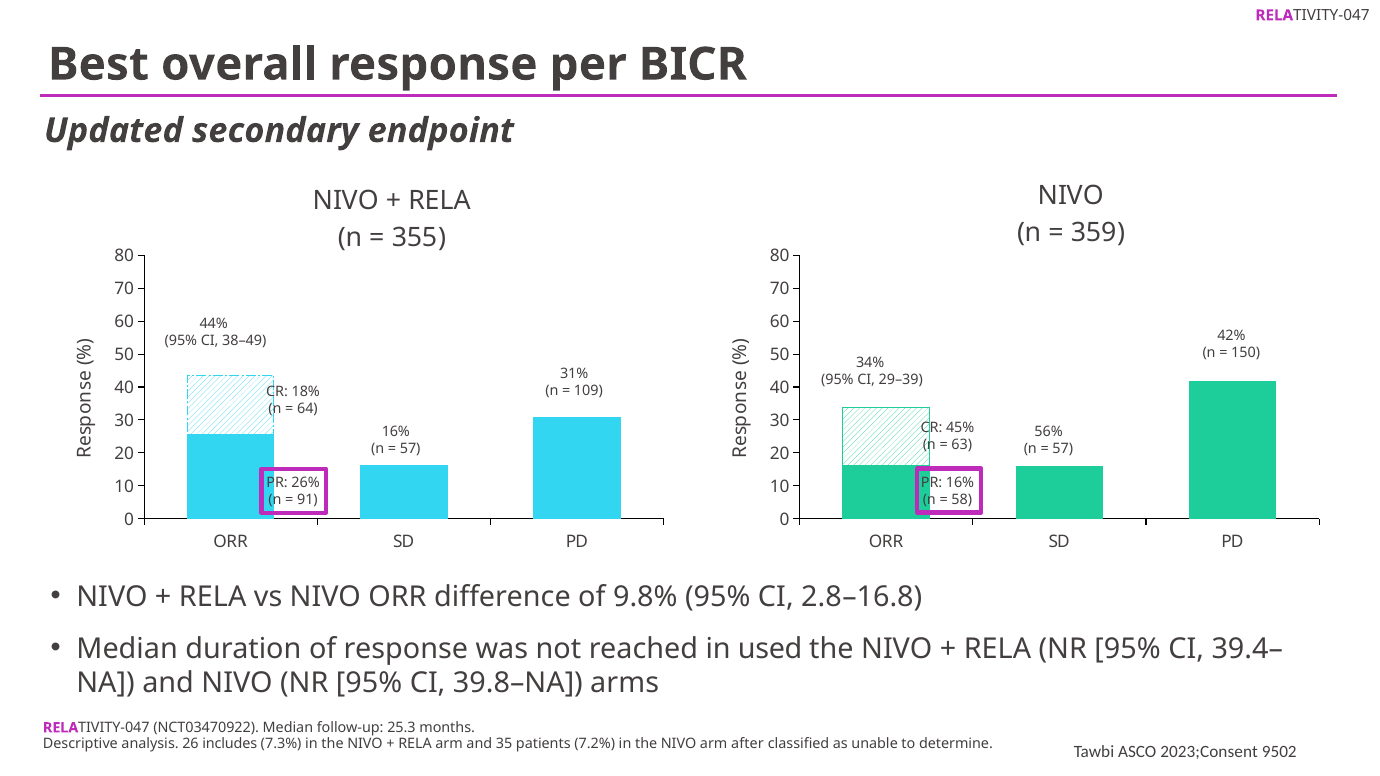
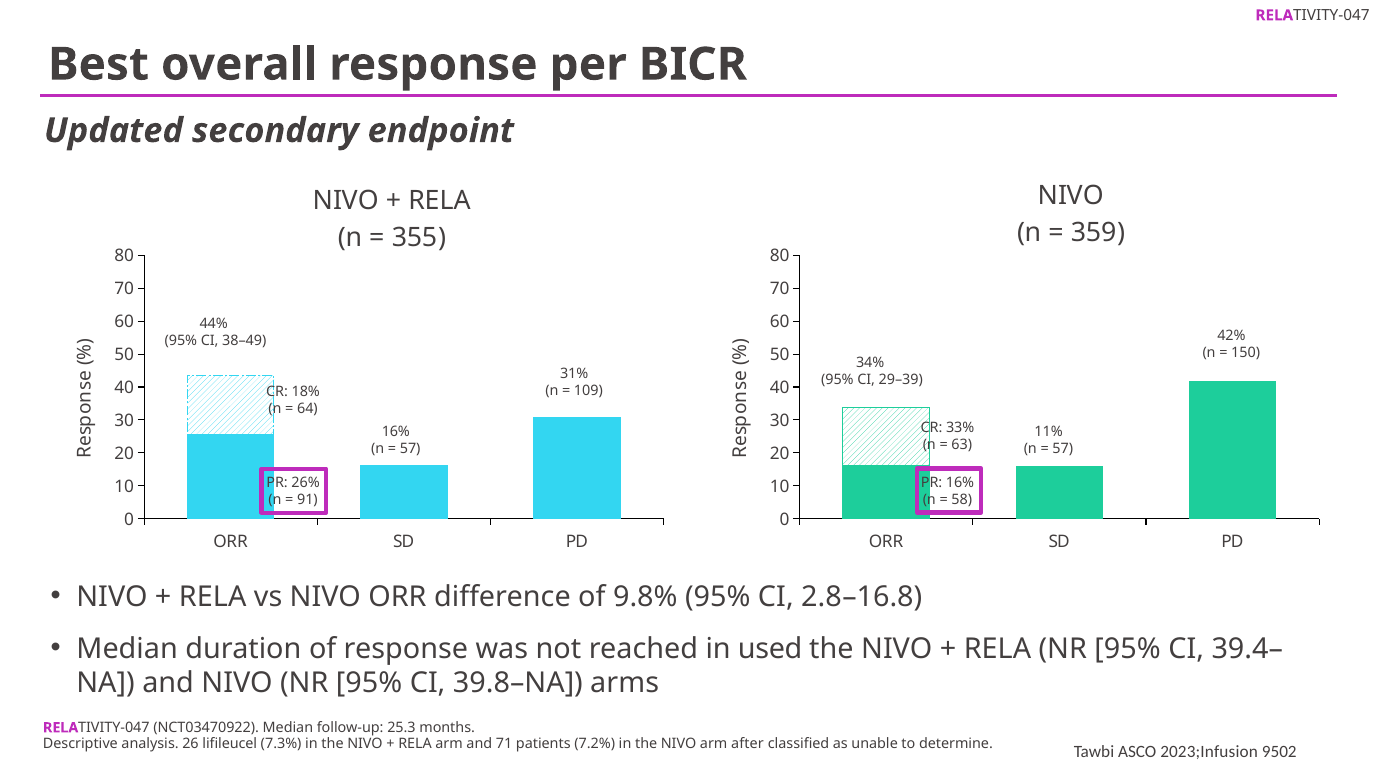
45%: 45% -> 33% (960, 428)
56%: 56% -> 11% (1049, 432)
includes: includes -> lifileucel (230, 744)
35: 35 -> 71 (504, 744)
2023;Consent: 2023;Consent -> 2023;Infusion (1209, 752)
